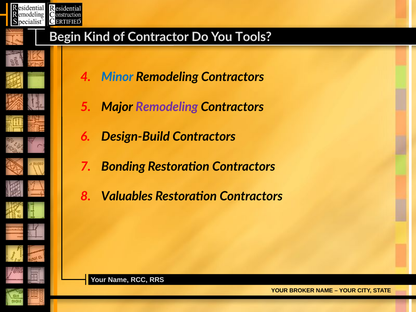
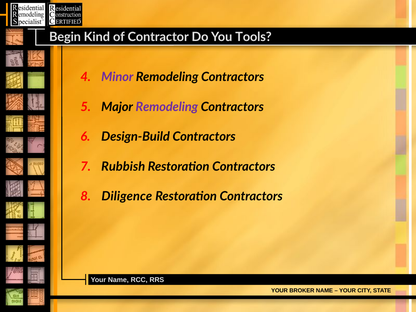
Minor colour: blue -> purple (117, 77)
Bonding: Bonding -> Rubbish (123, 167)
Valuables: Valuables -> Diligence (127, 196)
